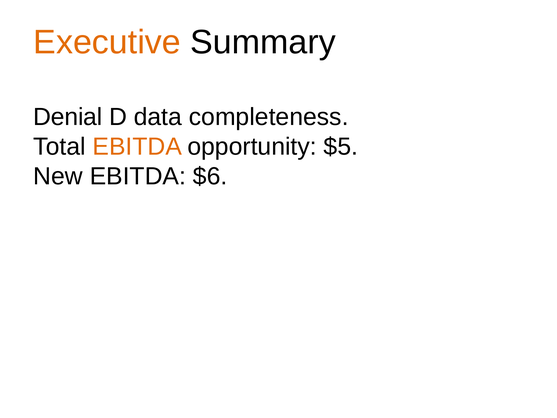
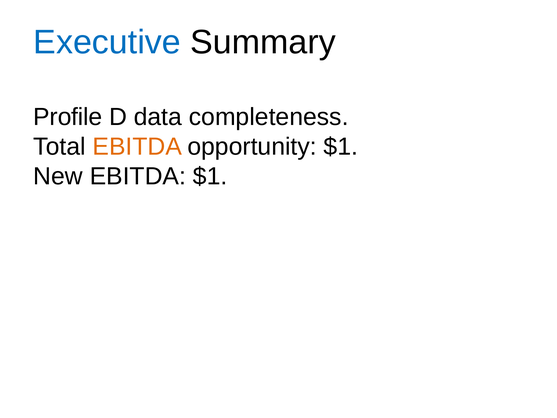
Executive colour: orange -> blue (107, 42)
Denial: Denial -> Profile (68, 117)
opportunity $5: $5 -> $1 (341, 147)
EBITDA $6: $6 -> $1 (210, 176)
